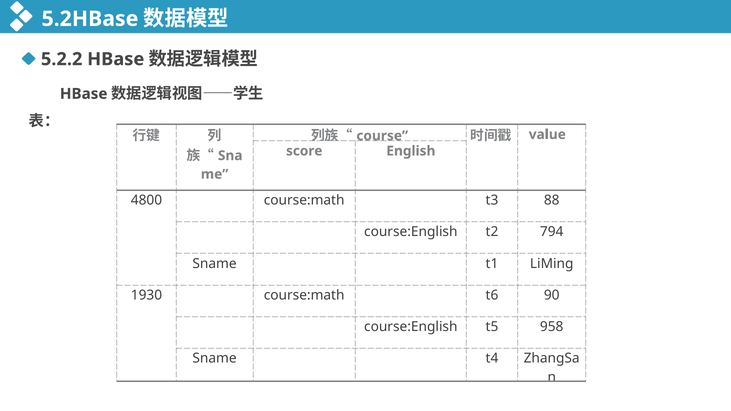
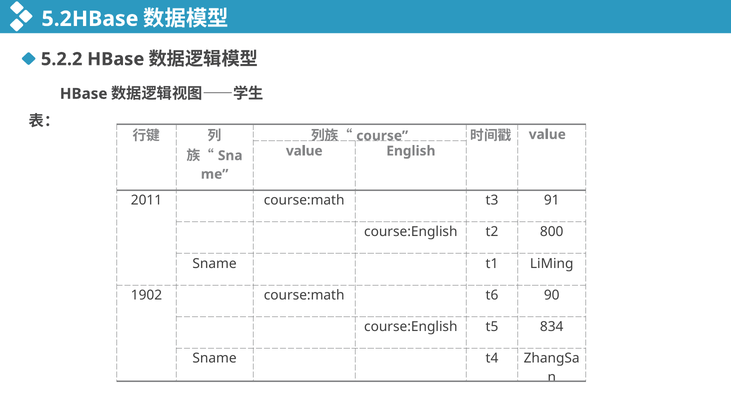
score: score -> value (304, 151)
4800: 4800 -> 2011 (146, 200)
88: 88 -> 91 (552, 200)
794: 794 -> 800 (552, 232)
1930: 1930 -> 1902 (146, 295)
958: 958 -> 834 (552, 327)
